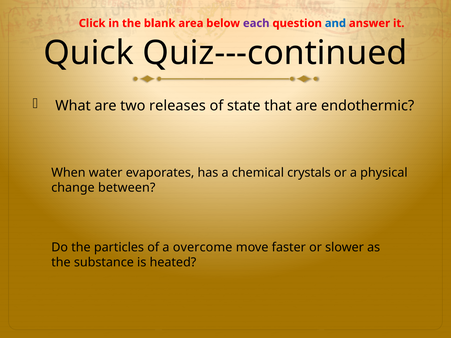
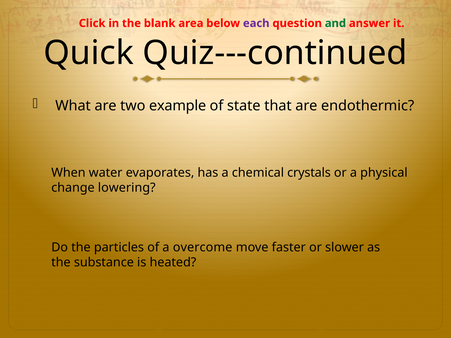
and colour: blue -> green (335, 23)
releases: releases -> example (178, 106)
between: between -> lowering (127, 188)
